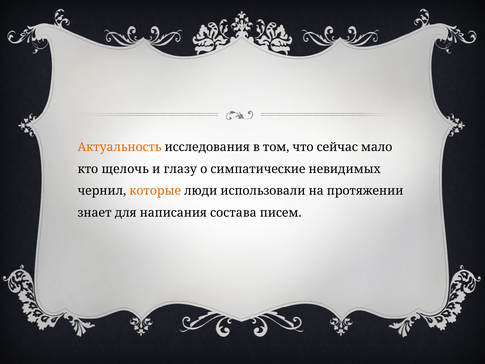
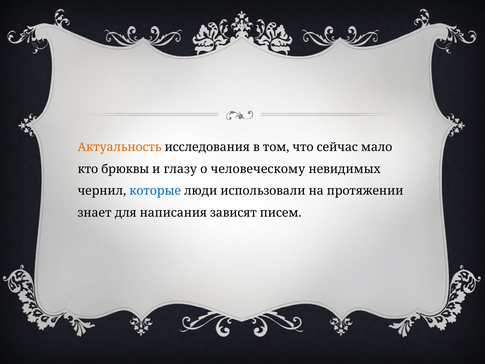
щелочь: щелочь -> брюквы (125, 169)
симпатические: симпатические -> человеческому (258, 169)
которые colour: orange -> blue (155, 191)
состава: состава -> зависят (233, 213)
